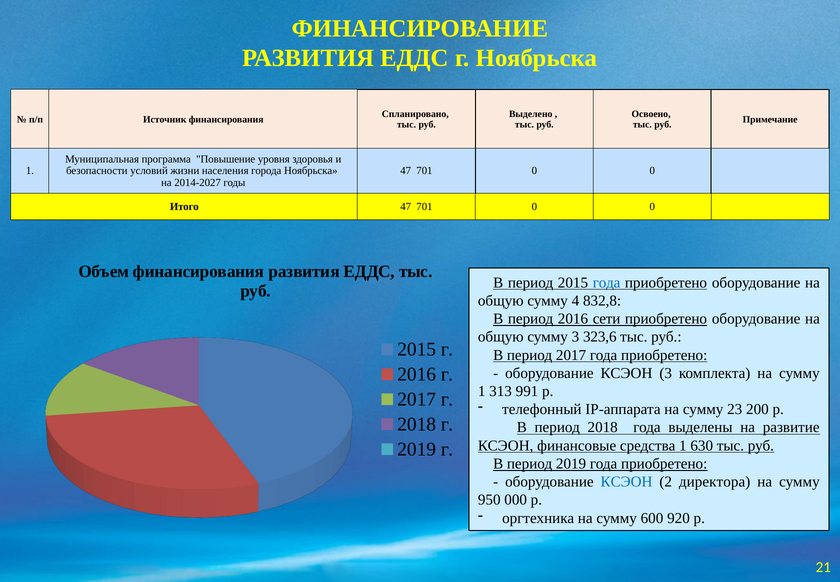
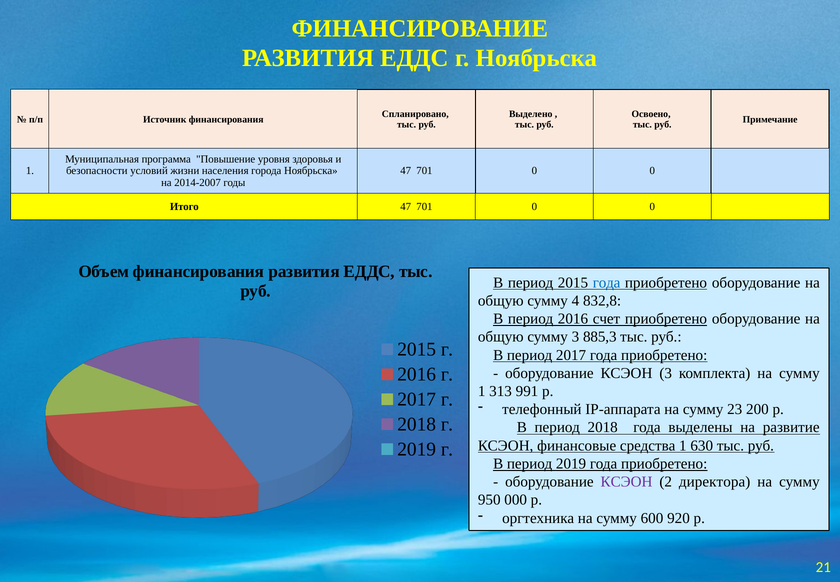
2014-2027: 2014-2027 -> 2014-2007 (198, 183)
сети: сети -> счет (607, 319)
323,6: 323,6 -> 885,3 (600, 337)
КСЭОН colour: blue -> purple (627, 481)
